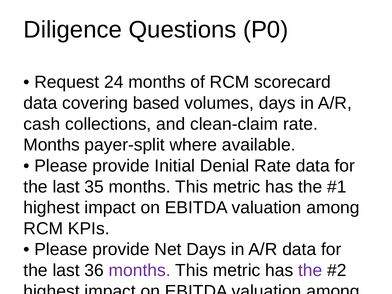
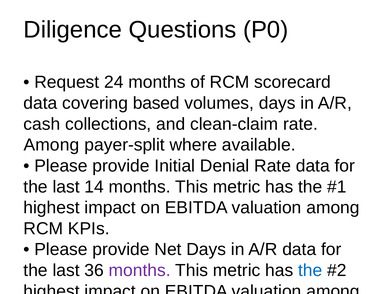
Months: Months -> Among (51, 145)
35: 35 -> 14 (94, 187)
the colour: purple -> blue (310, 270)
